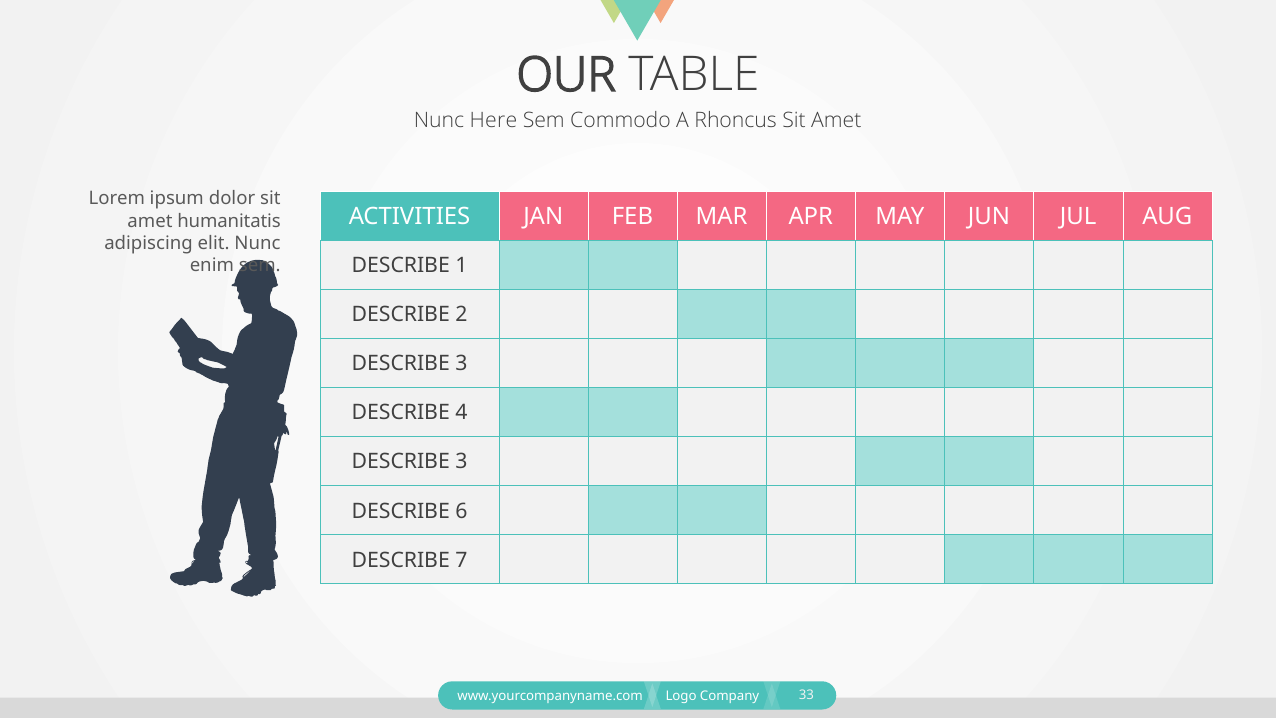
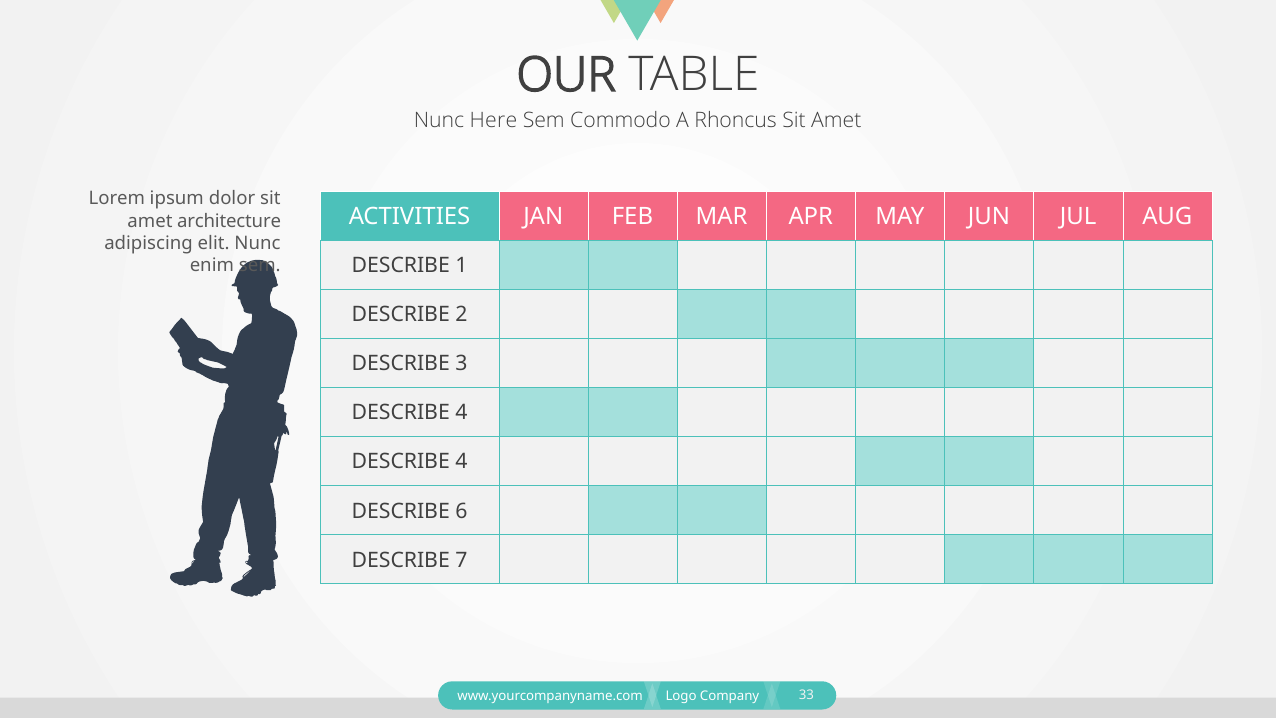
humanitatis: humanitatis -> architecture (229, 221)
3: 3 -> 4 (461, 462)
